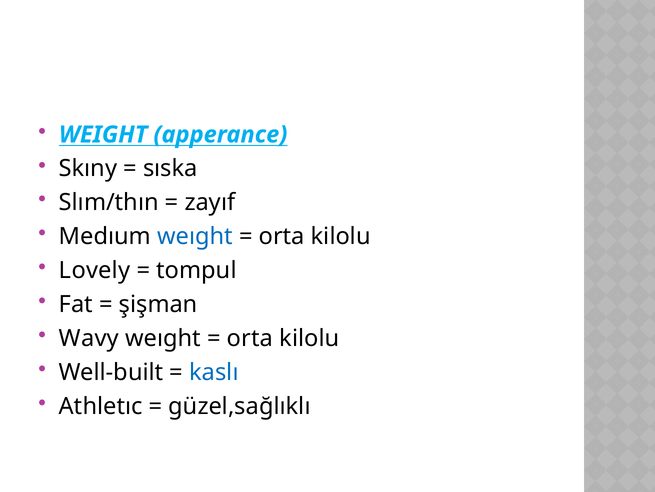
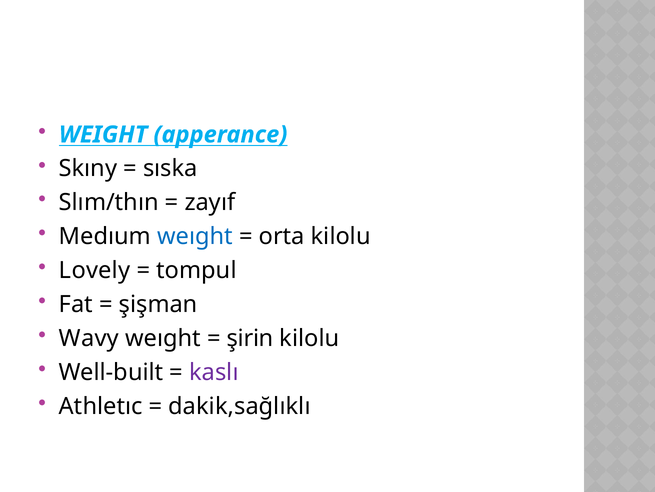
orta: orta -> şirin (250, 338)
kaslı colour: blue -> purple (214, 372)
güzel,sağlıklı: güzel,sağlıklı -> dakik,sağlıklı (239, 406)
